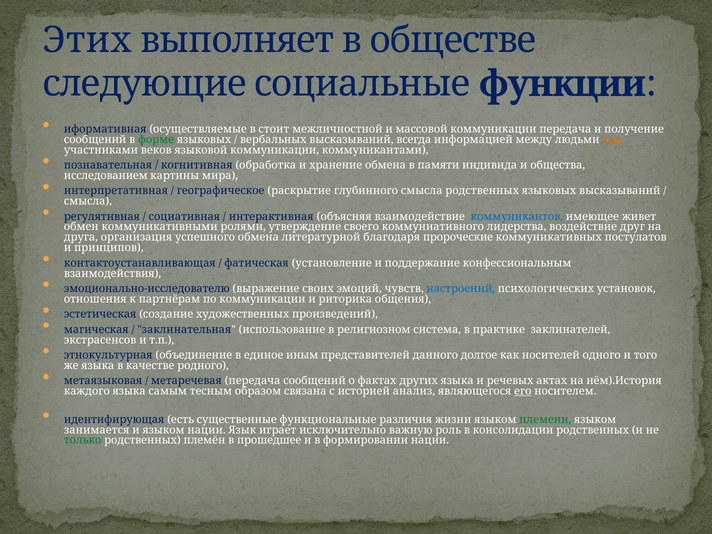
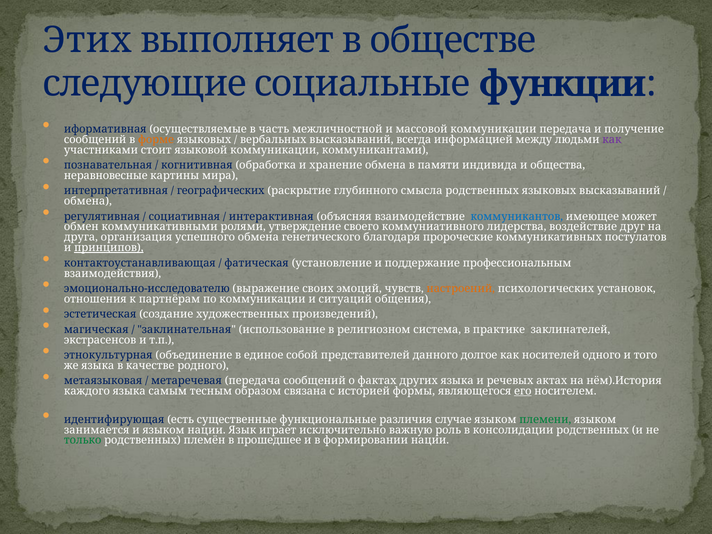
стоит: стоит -> часть (274, 129)
форме colour: green -> orange (156, 139)
как colour: orange -> purple (612, 139)
веков: веков -> стоит (156, 150)
исследованием: исследованием -> неравновесные (106, 176)
географическое: географическое -> географических (221, 191)
смысла: смысла -> обмена (88, 201)
живет: живет -> может (639, 216)
литературной: литературной -> генетического (321, 237)
принципов underline: none -> present (109, 248)
конфессиональным: конфессиональным -> профессиональным (517, 263)
настроений colour: blue -> orange (461, 289)
риторика: риторика -> ситуаций (345, 299)
иным: иным -> собой (302, 355)
анализ: анализ -> формы (414, 391)
жизни: жизни -> случае (453, 419)
